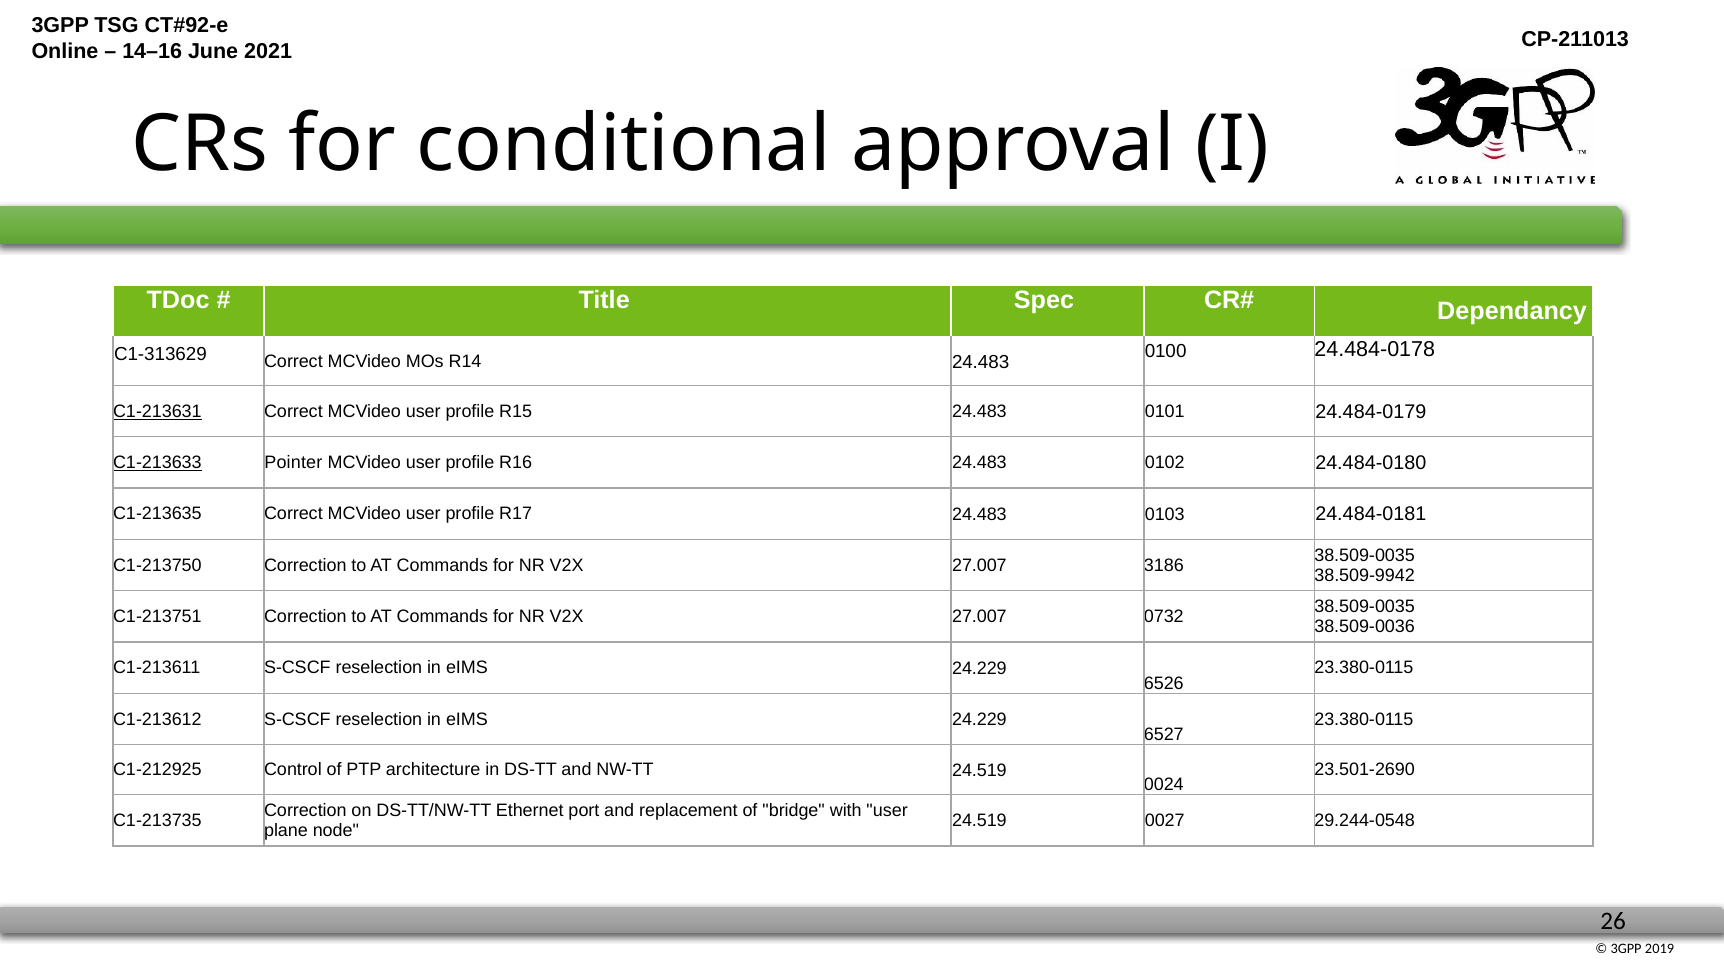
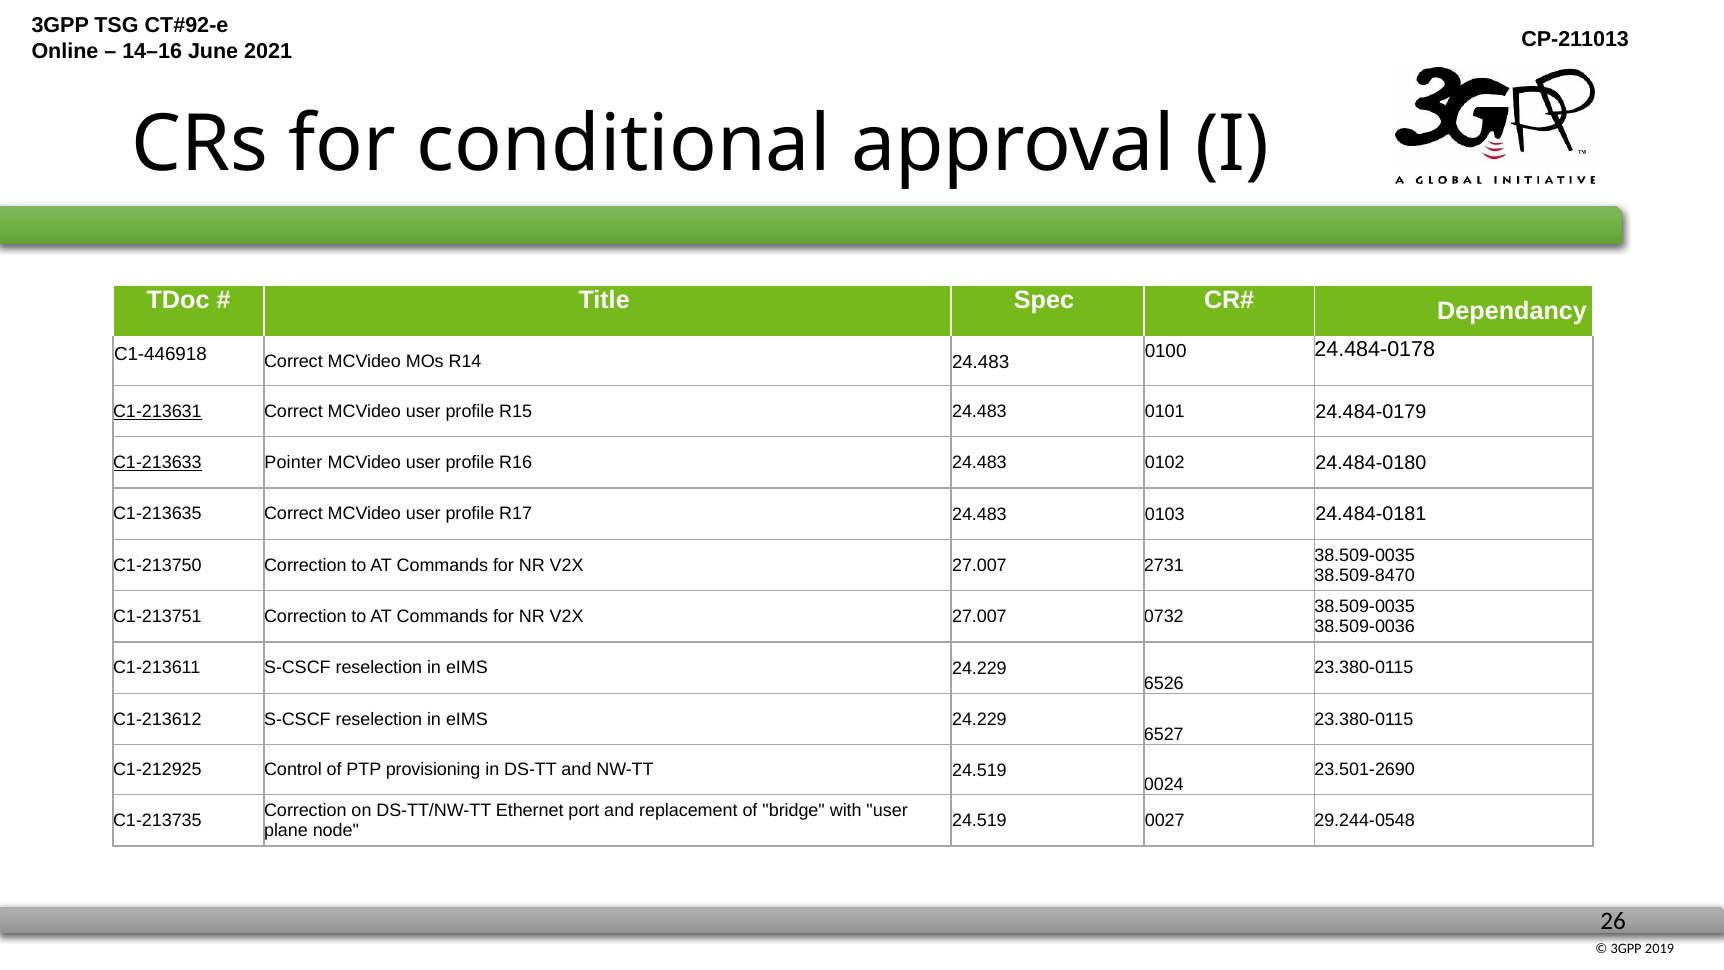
C1-313629: C1-313629 -> C1-446918 (160, 354)
3186: 3186 -> 2731 (1164, 565)
38.509-9942: 38.509-9942 -> 38.509-8470 (1365, 575)
architecture: architecture -> provisioning (433, 770)
